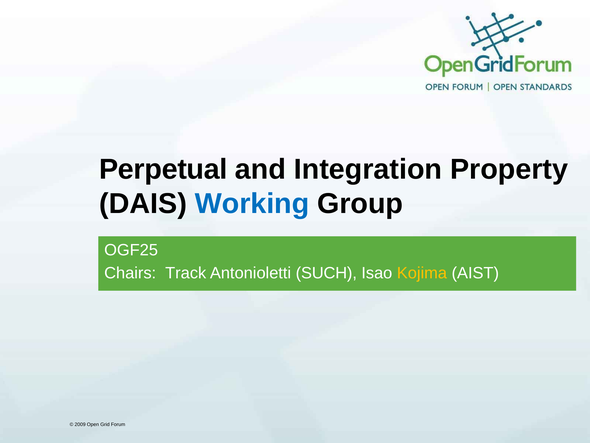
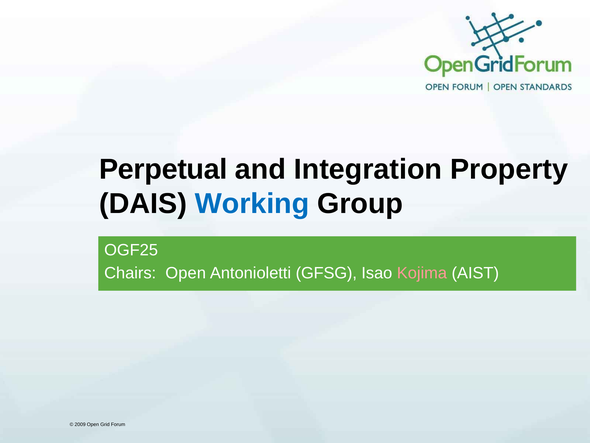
Chairs Track: Track -> Open (186, 273)
SUCH: SUCH -> GFSG (326, 273)
Kojima colour: yellow -> pink (422, 273)
